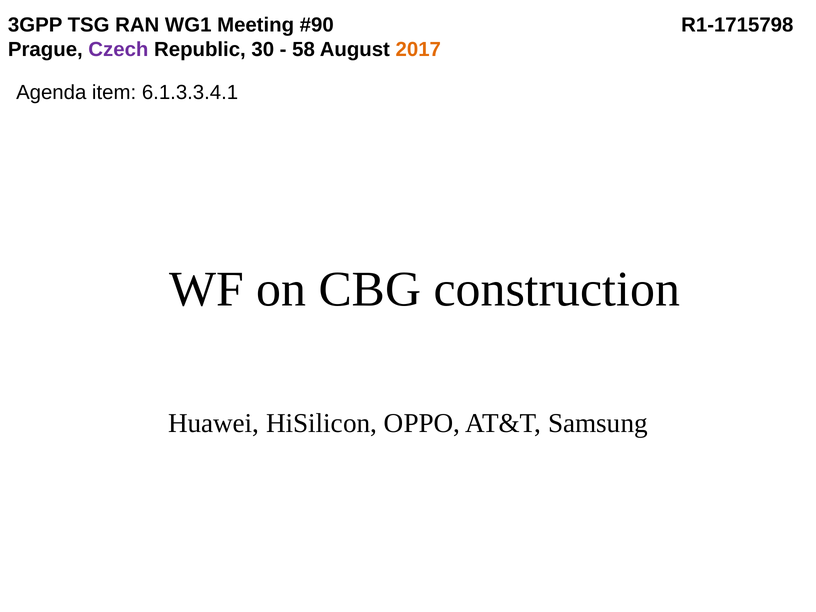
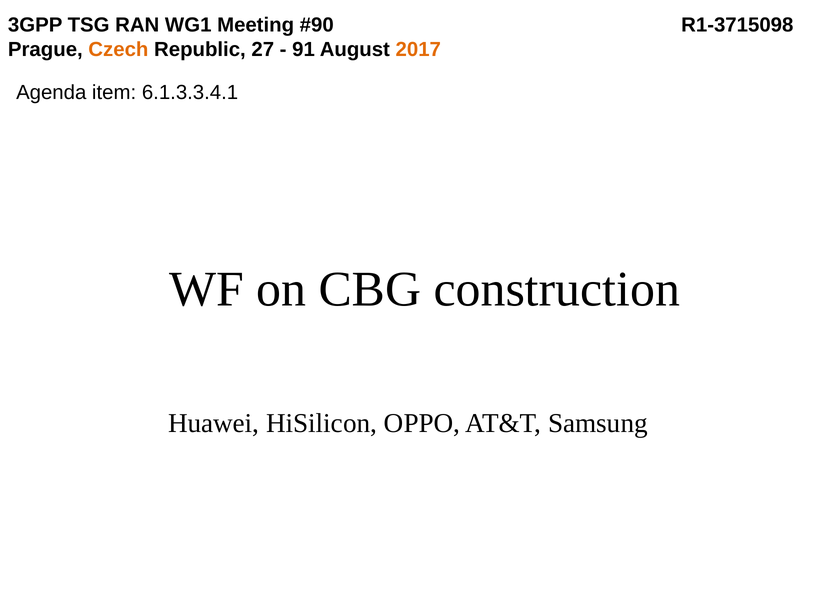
R1-1715798: R1-1715798 -> R1-3715098 (737, 25)
Czech colour: purple -> orange (118, 49)
30: 30 -> 27 (263, 49)
58: 58 -> 91 (304, 49)
